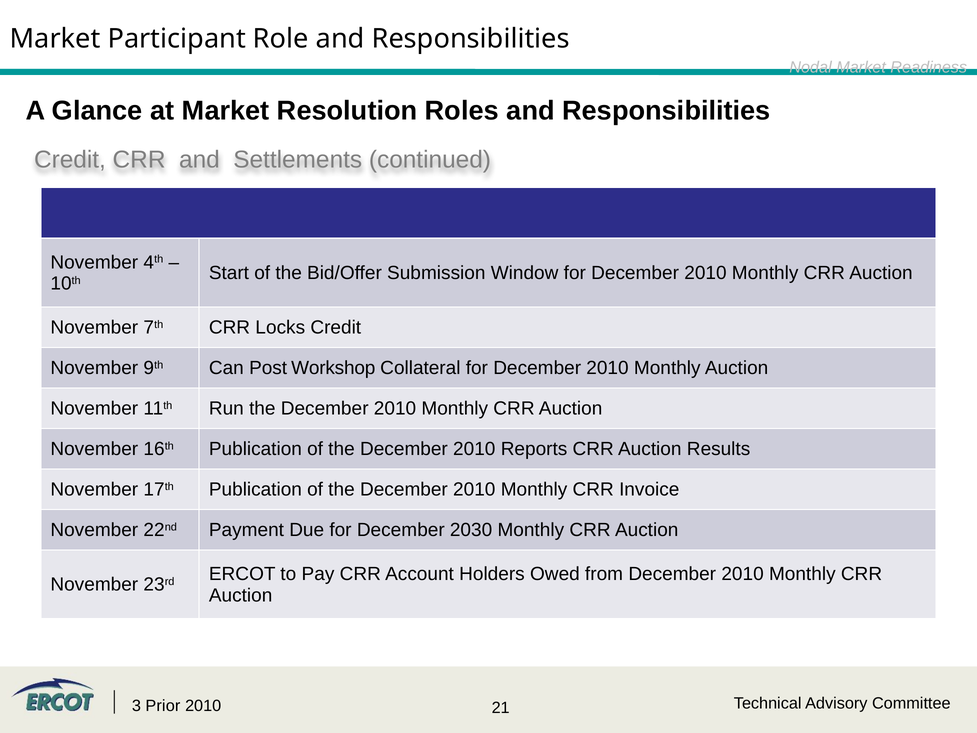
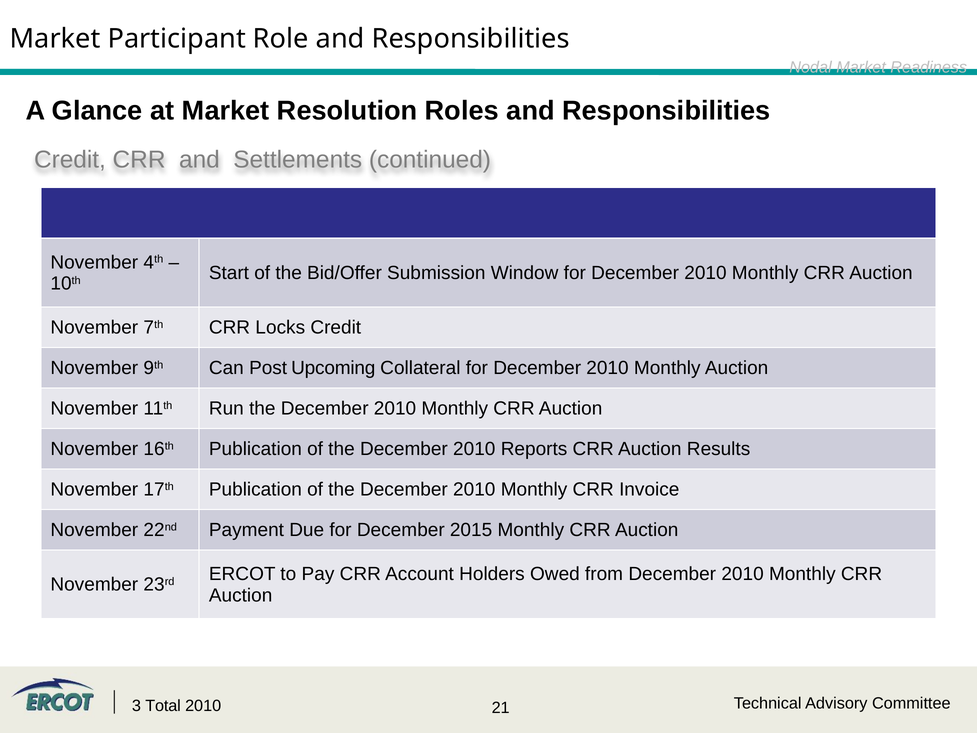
Workshop: Workshop -> Upcoming (333, 368)
2030: 2030 -> 2015 (471, 530)
Prior: Prior -> Total (163, 706)
